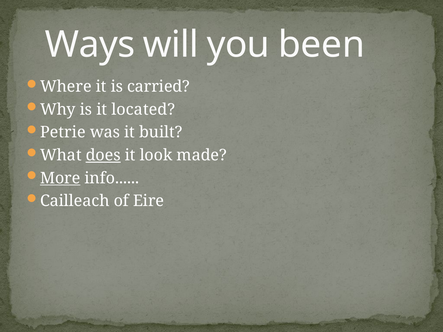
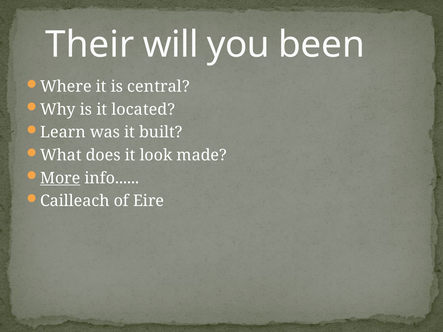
Ways: Ways -> Their (90, 45)
carried: carried -> central (158, 87)
Petrie: Petrie -> Learn (63, 132)
does underline: present -> none (103, 155)
